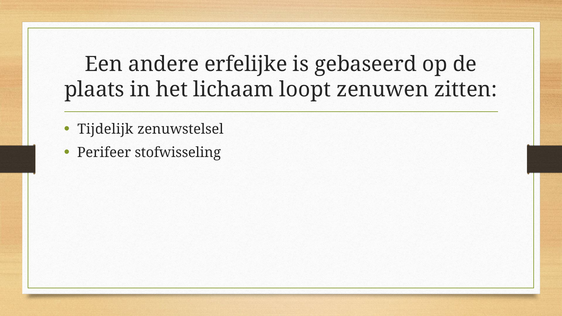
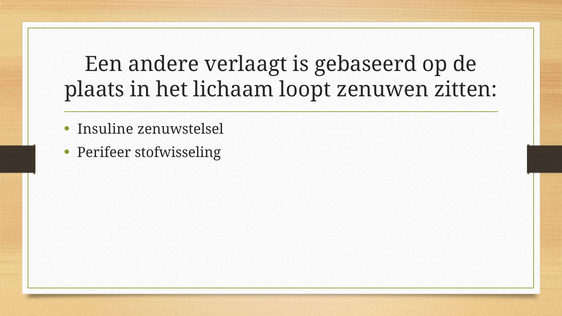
erfelijke: erfelijke -> verlaagt (246, 64)
Tijdelijk: Tijdelijk -> Insuline (105, 129)
